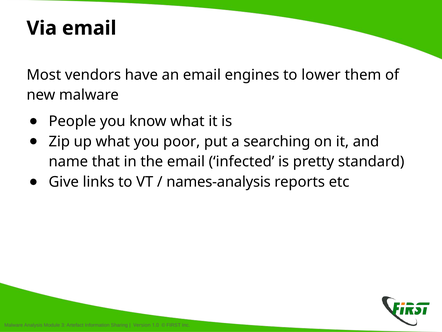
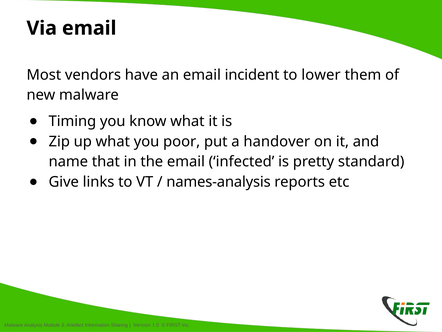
engines: engines -> incident (252, 75)
People: People -> Timing (72, 121)
searching: searching -> handover (277, 141)
